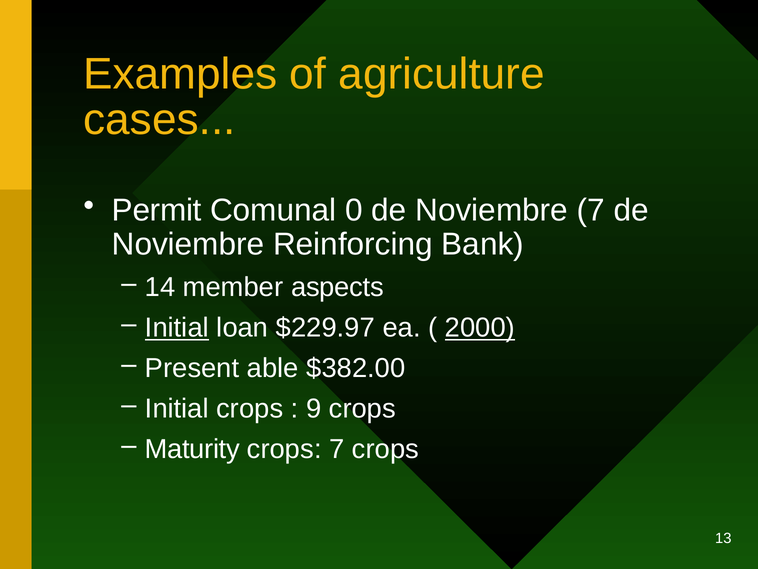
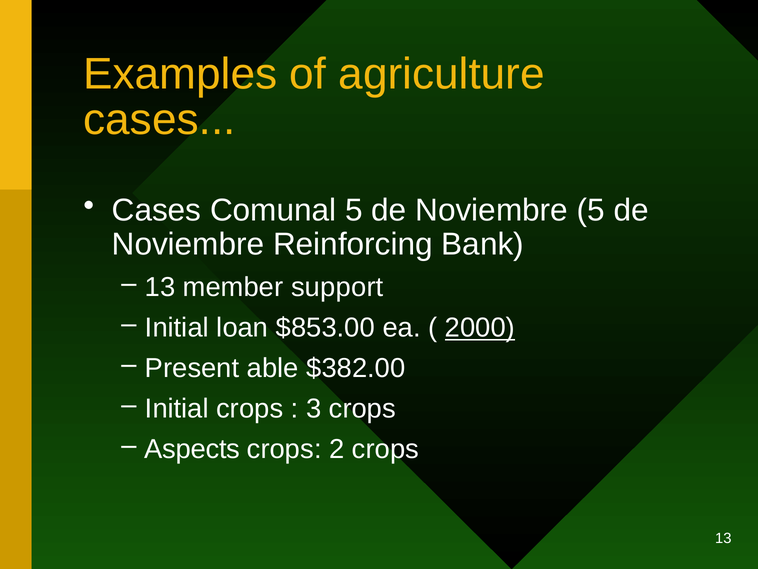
Permit: Permit -> Cases (157, 210)
Comunal 0: 0 -> 5 (354, 210)
Noviembre 7: 7 -> 5 (591, 210)
14: 14 -> 13 (160, 287)
aspects: aspects -> support (337, 287)
Initial underline: present -> none (177, 328)
$229.97: $229.97 -> $853.00 (325, 328)
9: 9 -> 3 (314, 409)
Maturity: Maturity -> Aspects (192, 449)
crops 7: 7 -> 2 (337, 449)
